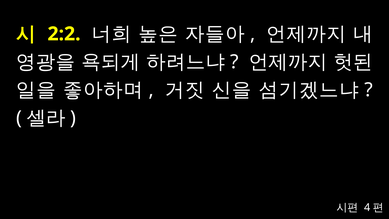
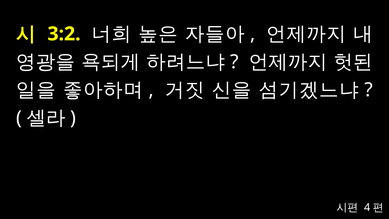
2:2: 2:2 -> 3:2 (64, 34)
